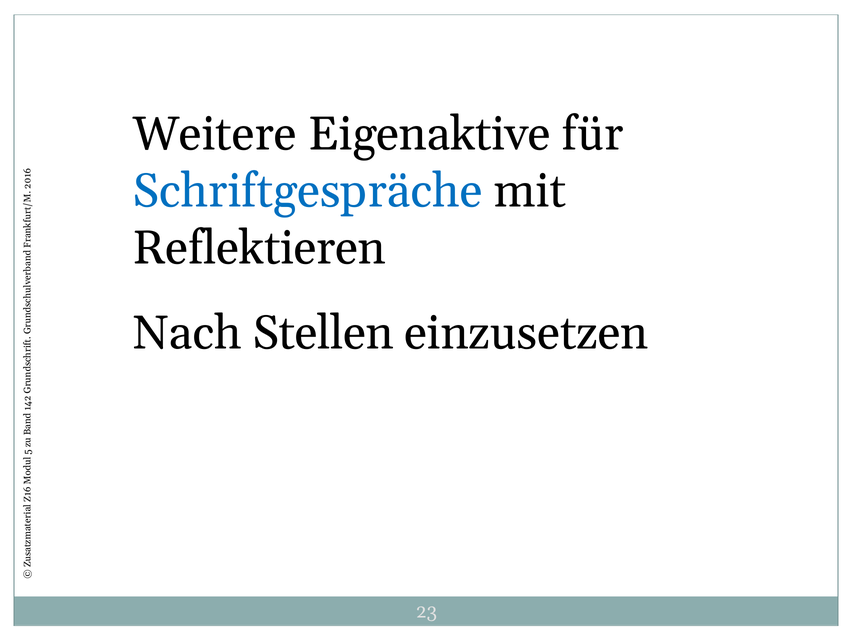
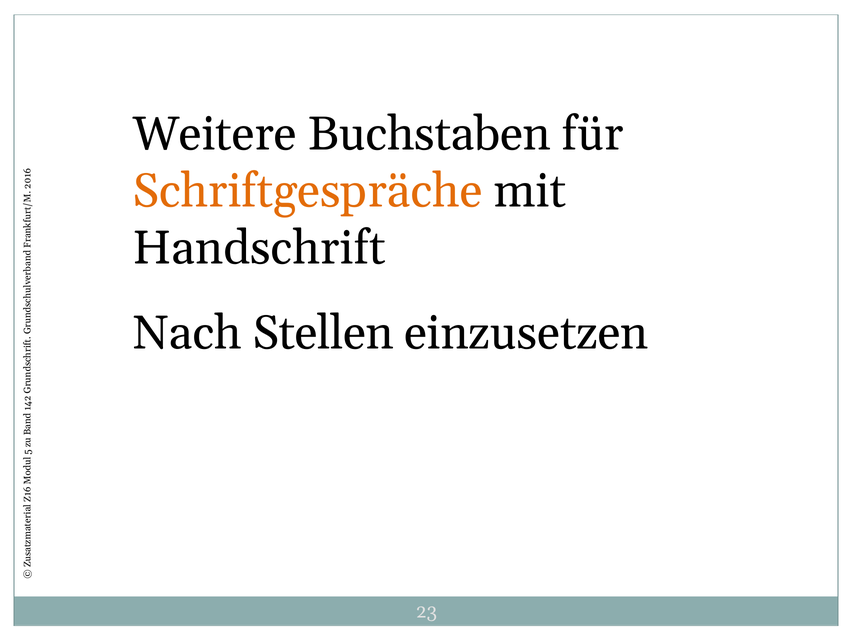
Eigenaktive: Eigenaktive -> Buchstaben (430, 134)
Schriftgespräche colour: blue -> orange (308, 191)
Reflektieren: Reflektieren -> Handschrift (259, 248)
